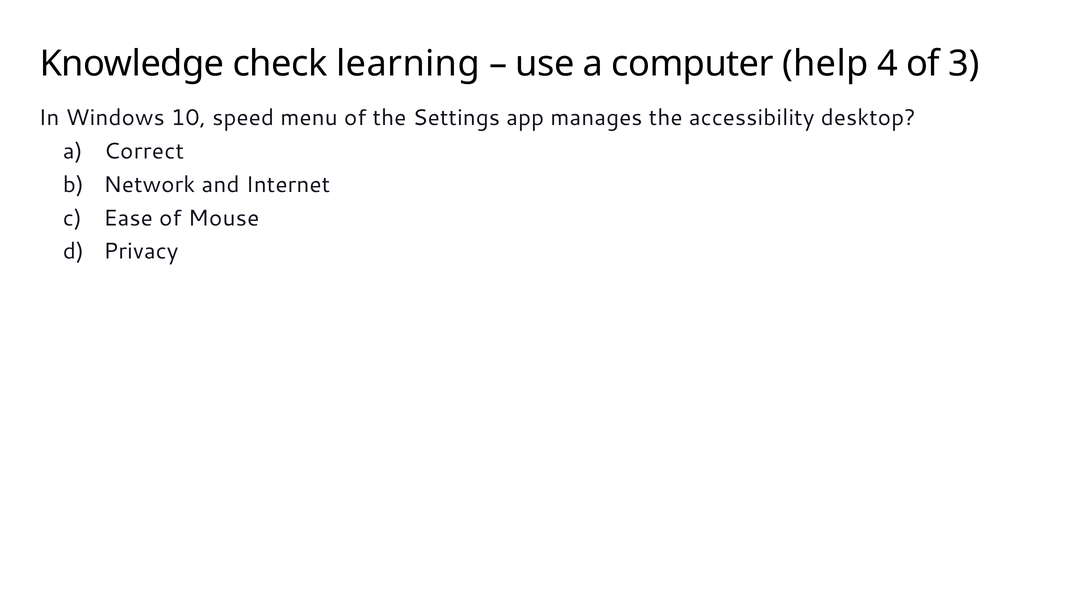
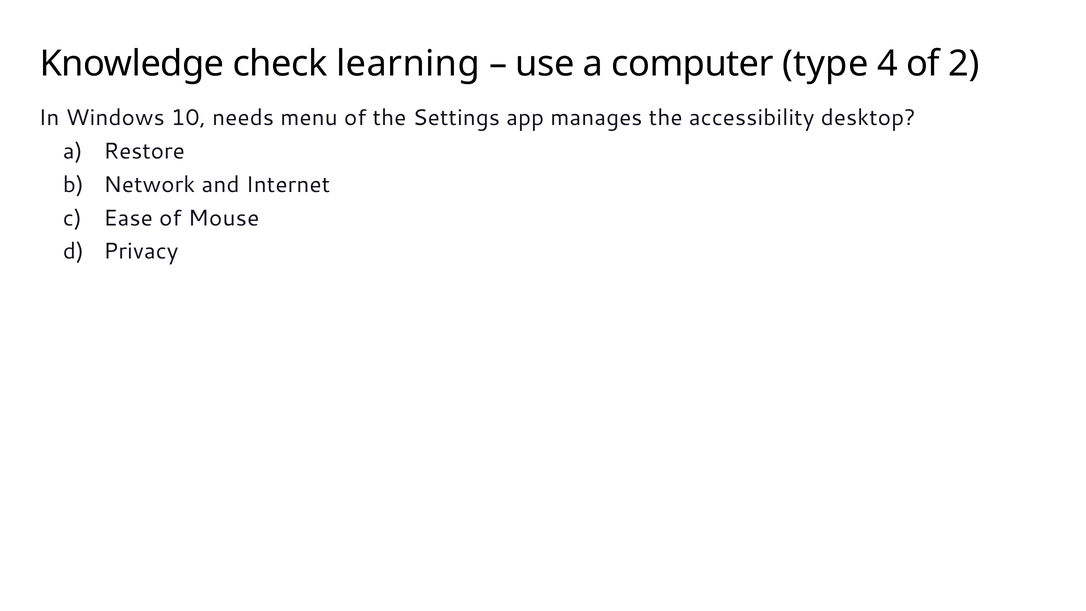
help: help -> type (825, 64)
3: 3 -> 2 (964, 64)
speed: speed -> needs (243, 118)
Correct: Correct -> Restore (144, 151)
